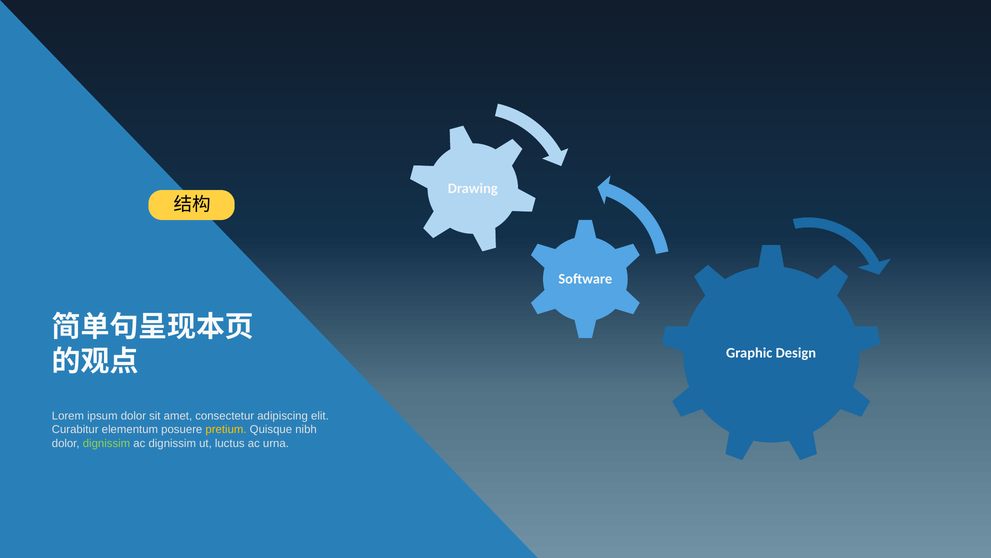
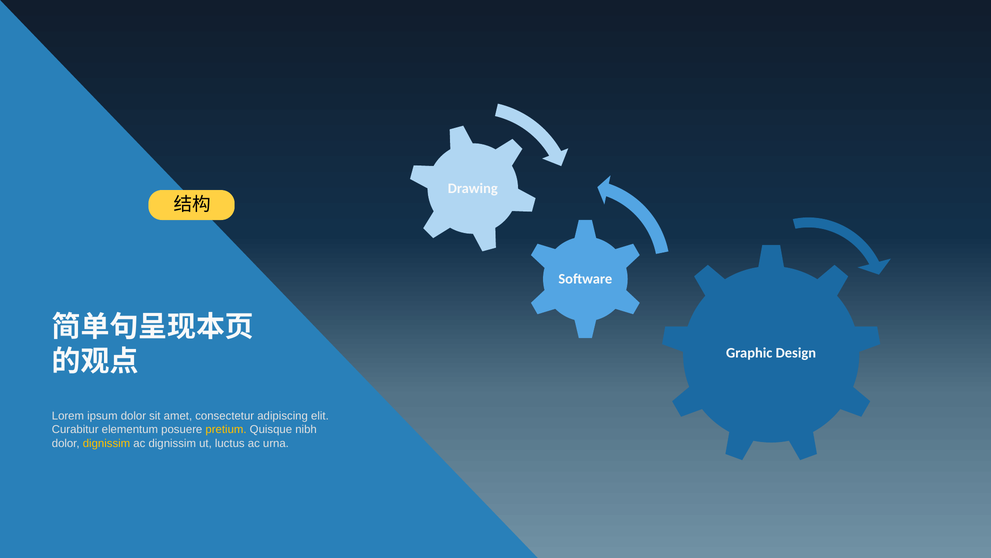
dignissim colour: light green -> yellow (106, 443)
